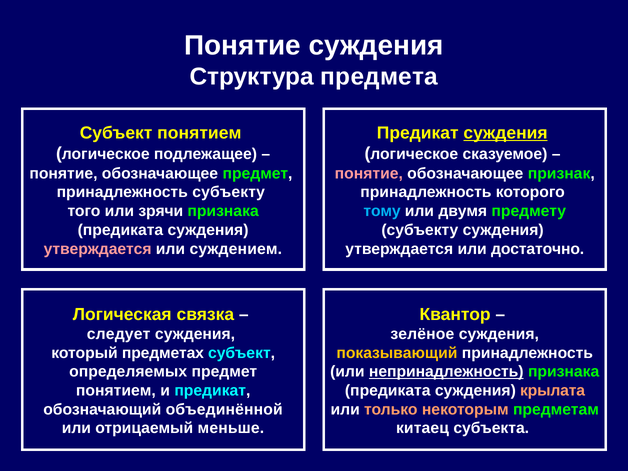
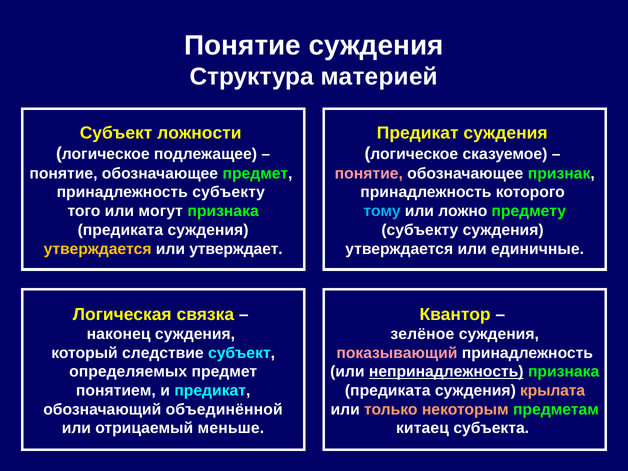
предмета: предмета -> материей (379, 77)
Субъект понятием: понятием -> ложности (199, 133)
суждения underline: present -> none (506, 133)
зрячи: зрячи -> могут (161, 211)
двумя: двумя -> ложно (463, 211)
утверждается colour: pink -> yellow (98, 249)
суждением: суждением -> утверждает (236, 249)
достаточно: достаточно -> единичные (538, 249)
следует: следует -> наконец (119, 334)
предметах: предметах -> следствие (163, 353)
показывающий colour: yellow -> pink (397, 353)
